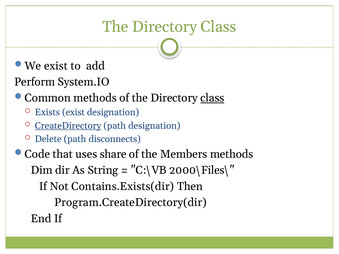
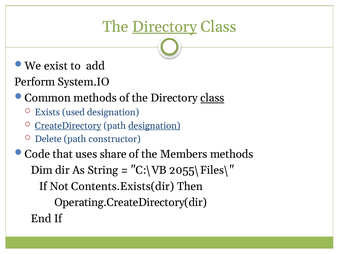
Directory underline: none -> present (165, 27)
Exists exist: exist -> used (73, 112)
designation underline: none -> present (154, 126)
disconnects: disconnects -> constructor (115, 139)
2000\Files\: 2000\Files\ -> 2055\Files\ (202, 170)
Contains.Exists(dir: Contains.Exists(dir -> Contents.Exists(dir (123, 187)
Program.CreateDirectory(dir: Program.CreateDirectory(dir -> Operating.CreateDirectory(dir (131, 203)
